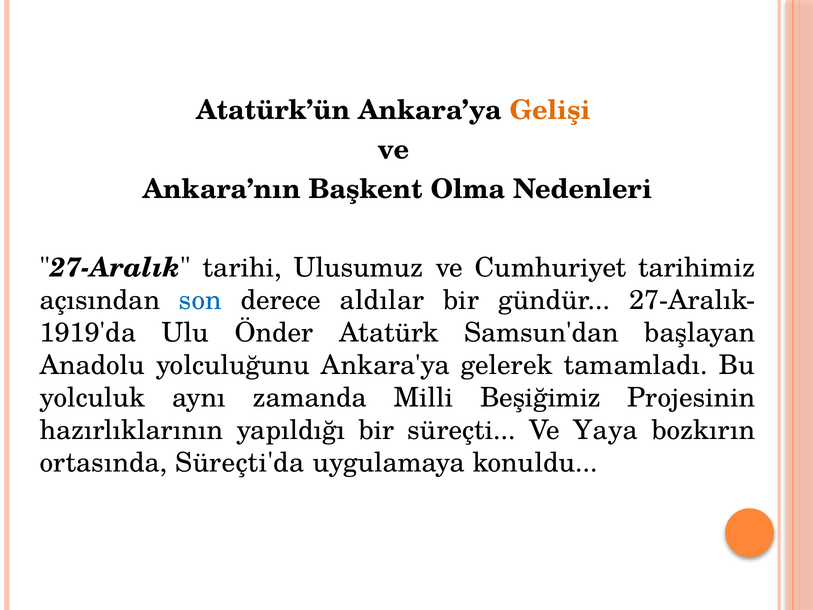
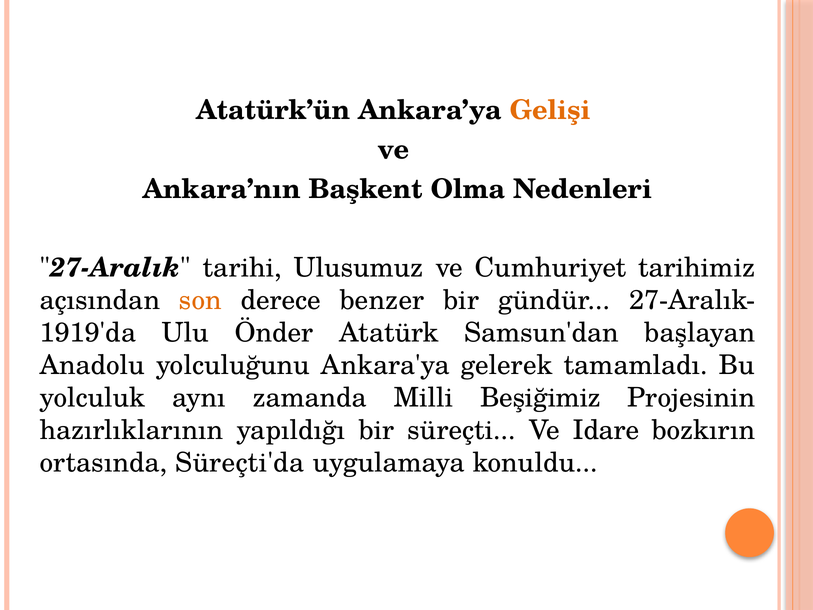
son colour: blue -> orange (200, 300)
aldılar: aldılar -> benzer (382, 300)
Yaya: Yaya -> Idare (606, 430)
